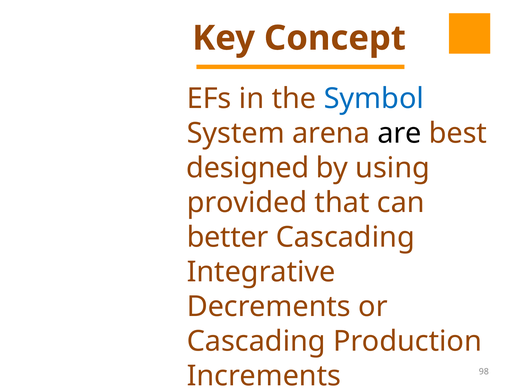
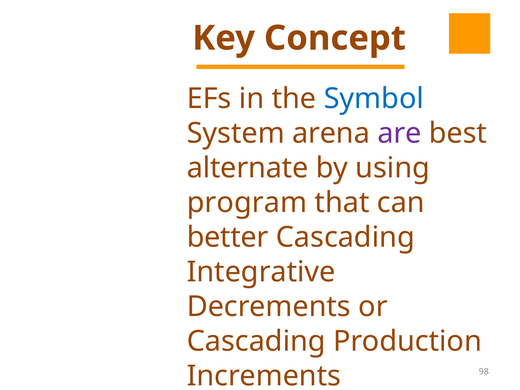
are colour: black -> purple (399, 133)
designed: designed -> alternate (248, 168)
provided: provided -> program (247, 203)
